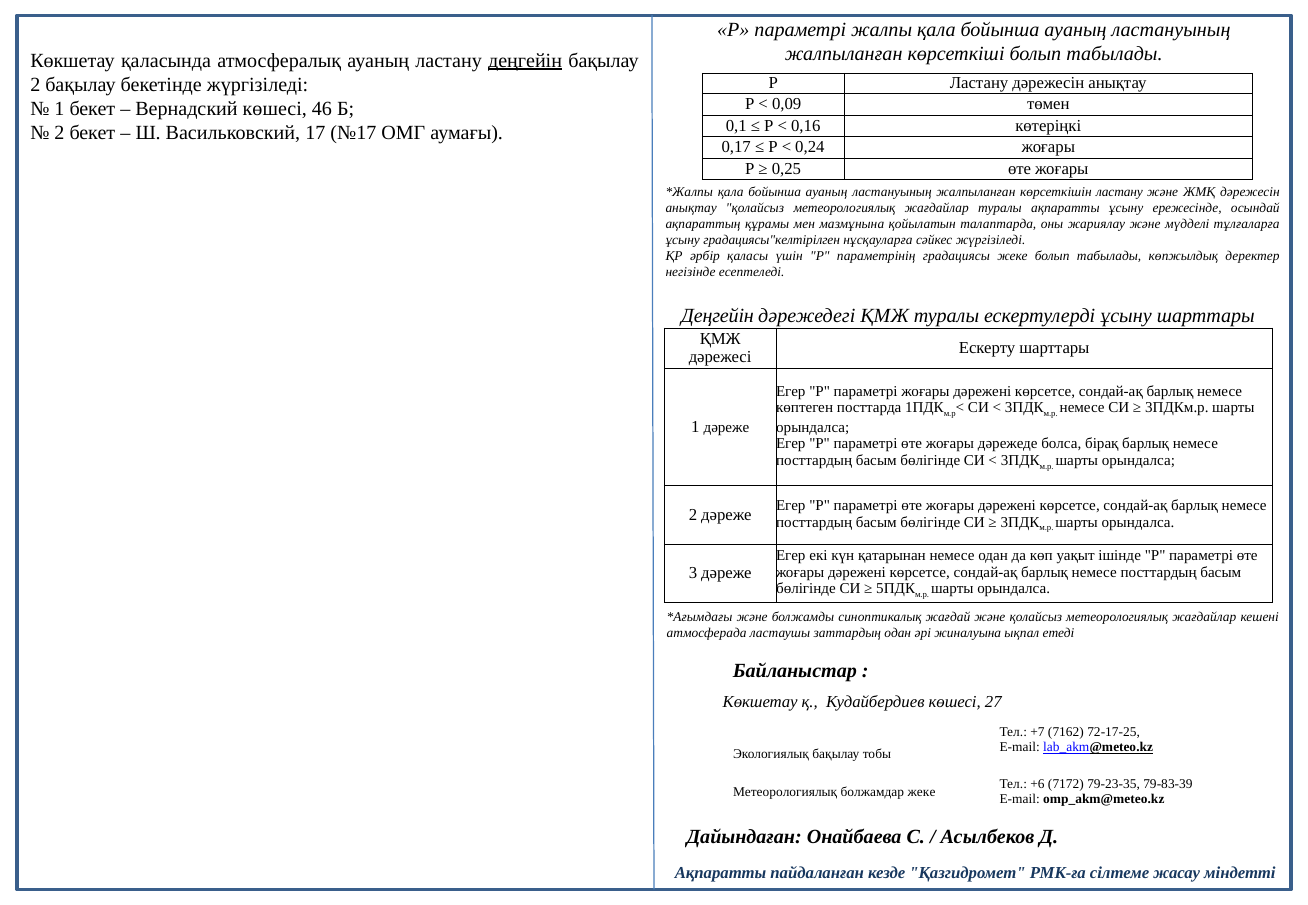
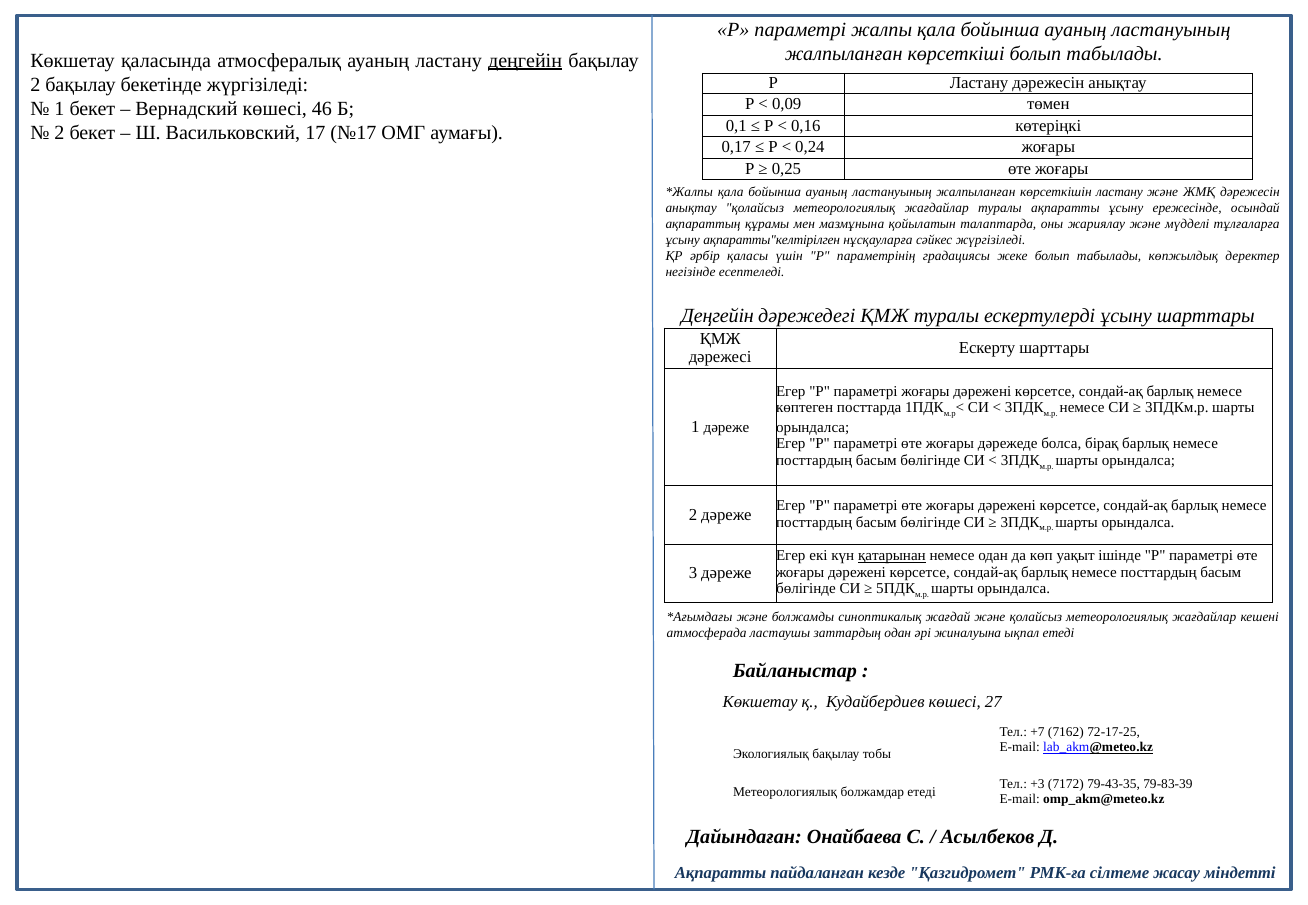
градациясы"келтірілген: градациясы"келтірілген -> ақпаратты"келтірілген (772, 240)
қатарынан underline: none -> present (892, 556)
+6: +6 -> +3 (1037, 785)
79-23-35: 79-23-35 -> 79-43-35 (1114, 785)
болжамдар жеке: жеке -> етеді (922, 792)
